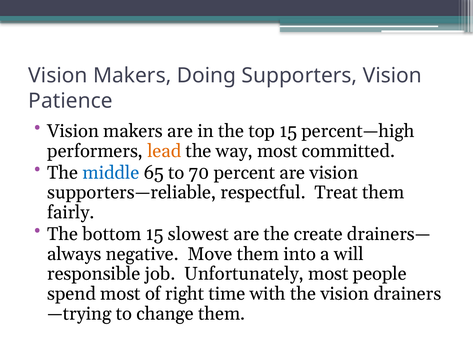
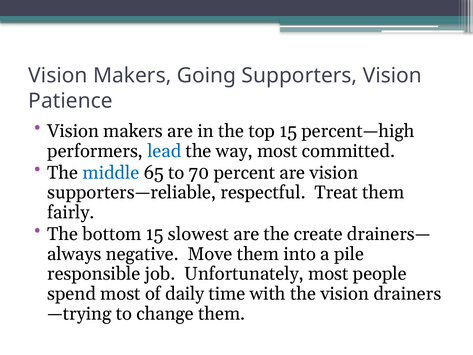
Doing: Doing -> Going (206, 76)
lead colour: orange -> blue (164, 151)
will: will -> pile (349, 254)
right: right -> daily (185, 294)
